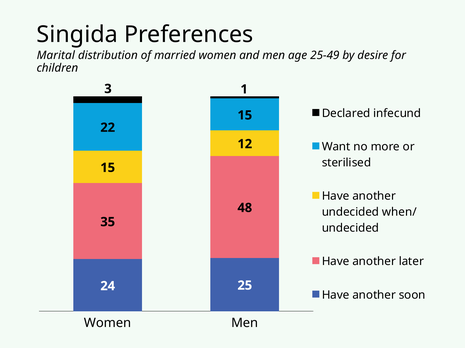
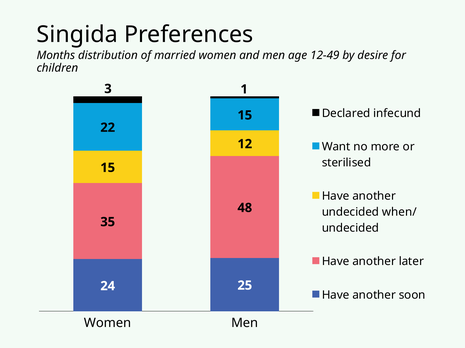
Marital: Marital -> Months (56, 56)
25-49: 25-49 -> 12-49 (325, 56)
